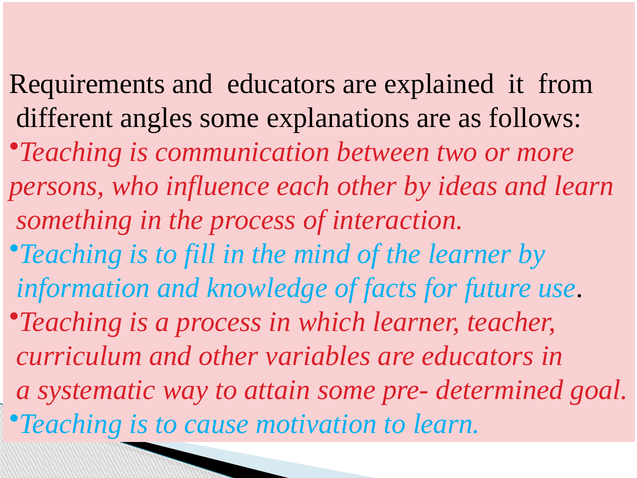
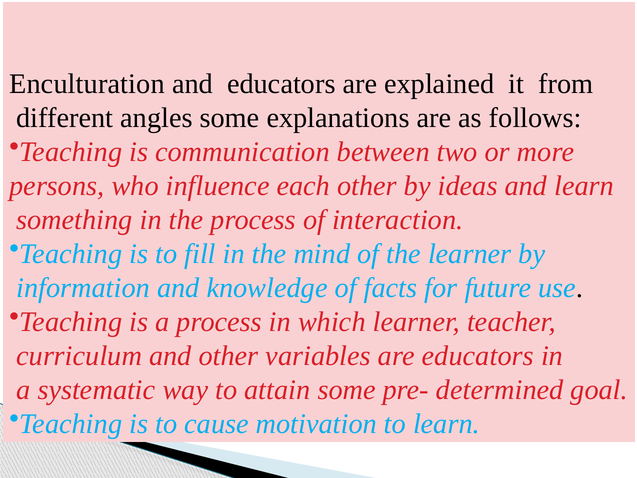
Requirements: Requirements -> Enculturation (87, 84)
